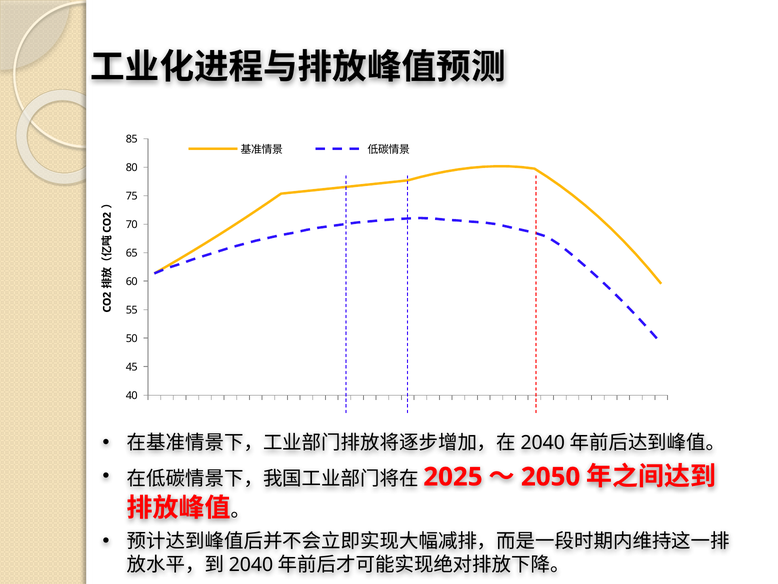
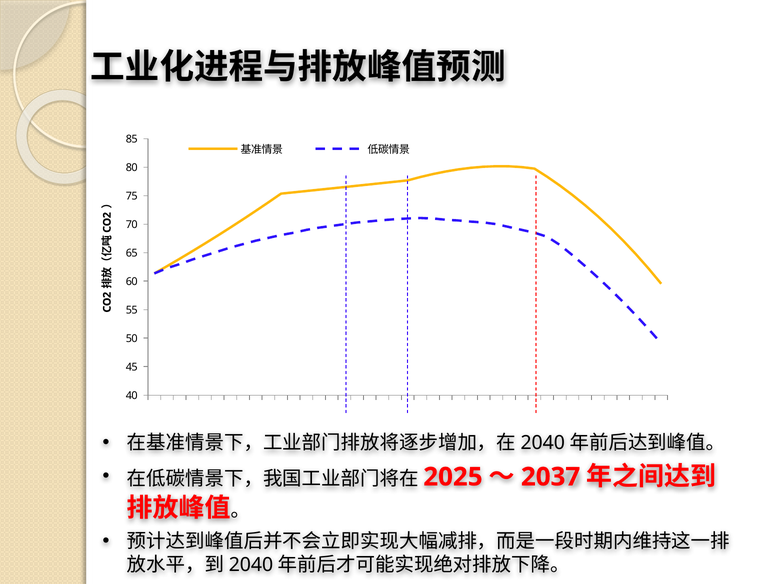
2050: 2050 -> 2037 (551, 476)
